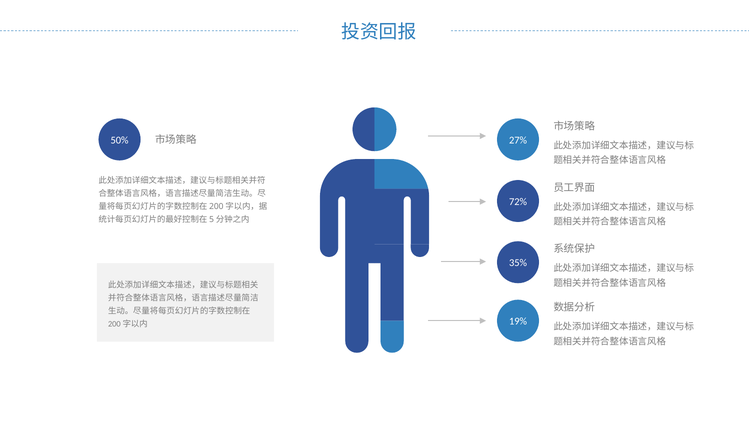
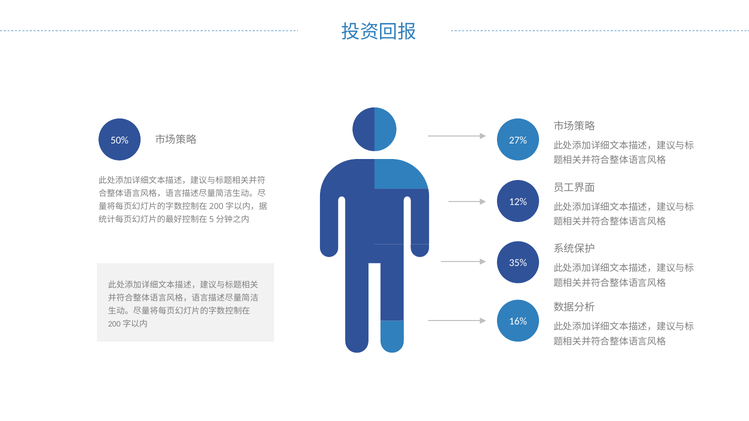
72%: 72% -> 12% (518, 202)
19%: 19% -> 16% (518, 322)
